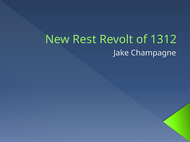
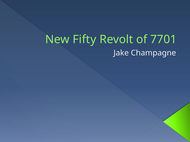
Rest: Rest -> Fifty (84, 40)
1312: 1312 -> 7701 (163, 40)
